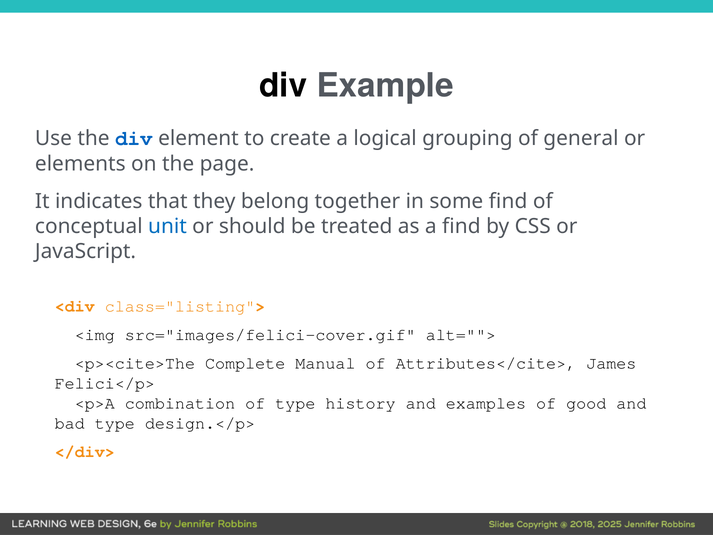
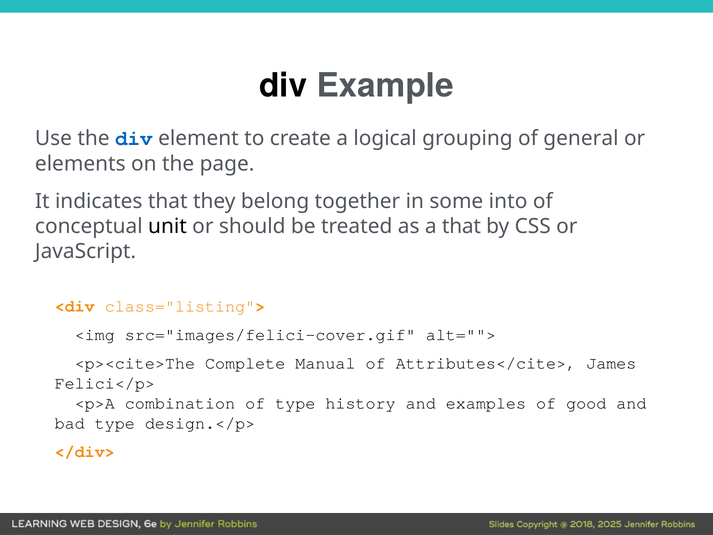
some find: find -> into (508, 201)
unit colour: blue -> black (167, 226)
a find: find -> that (462, 226)
